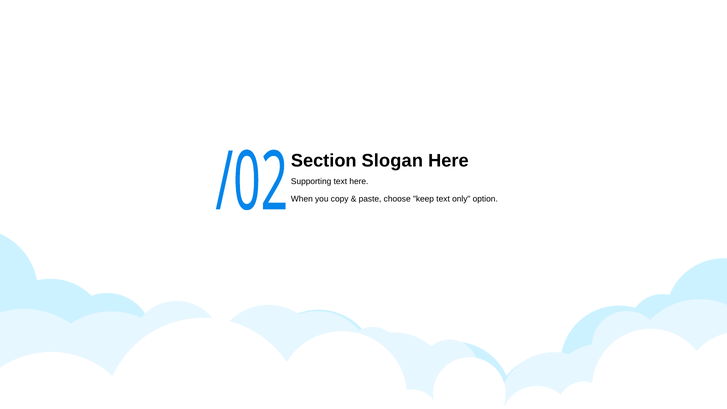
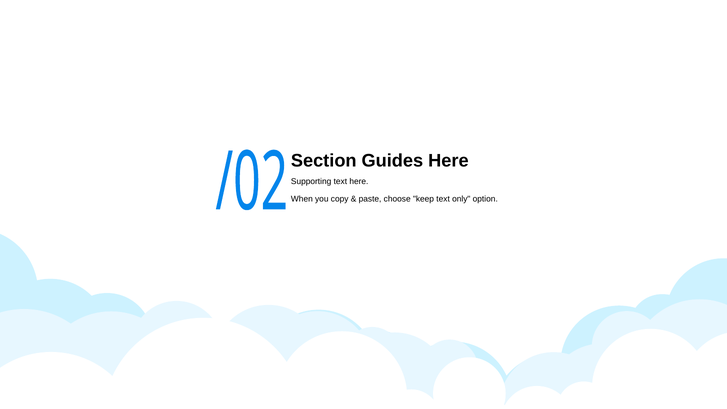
Slogan: Slogan -> Guides (392, 161)
